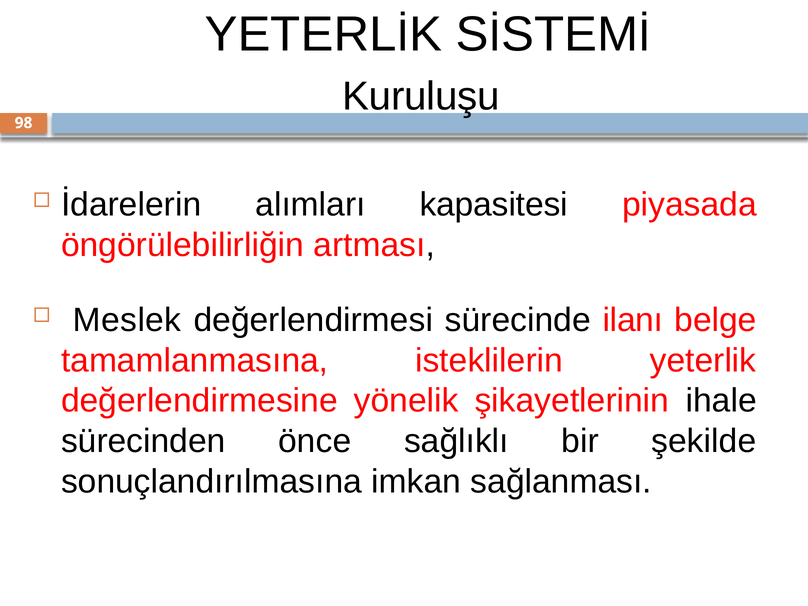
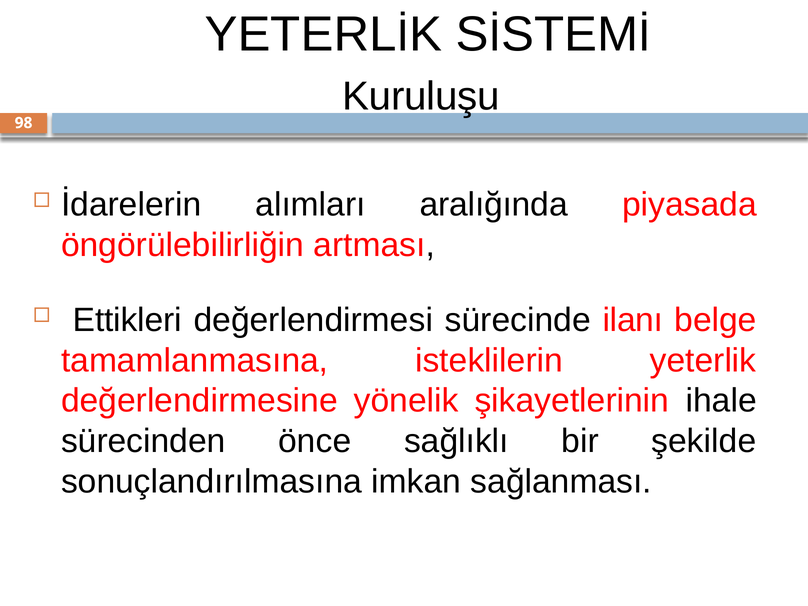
kapasitesi: kapasitesi -> aralığında (494, 205)
Meslek: Meslek -> Ettikleri (127, 320)
